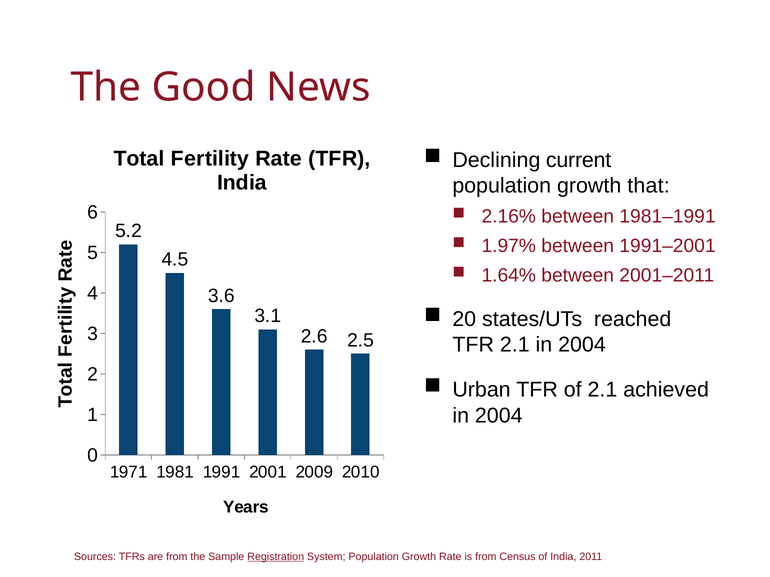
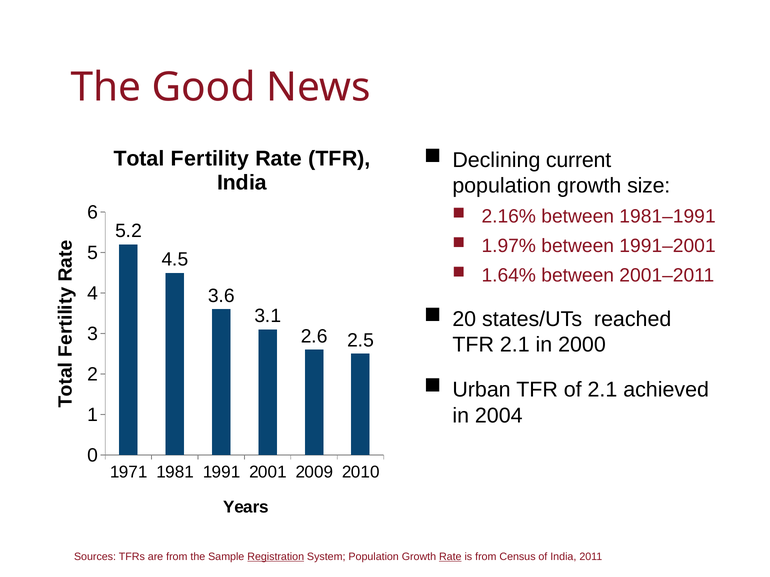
that: that -> size (649, 186)
2.1 in 2004: 2004 -> 2000 (582, 345)
Rate underline: none -> present (450, 557)
